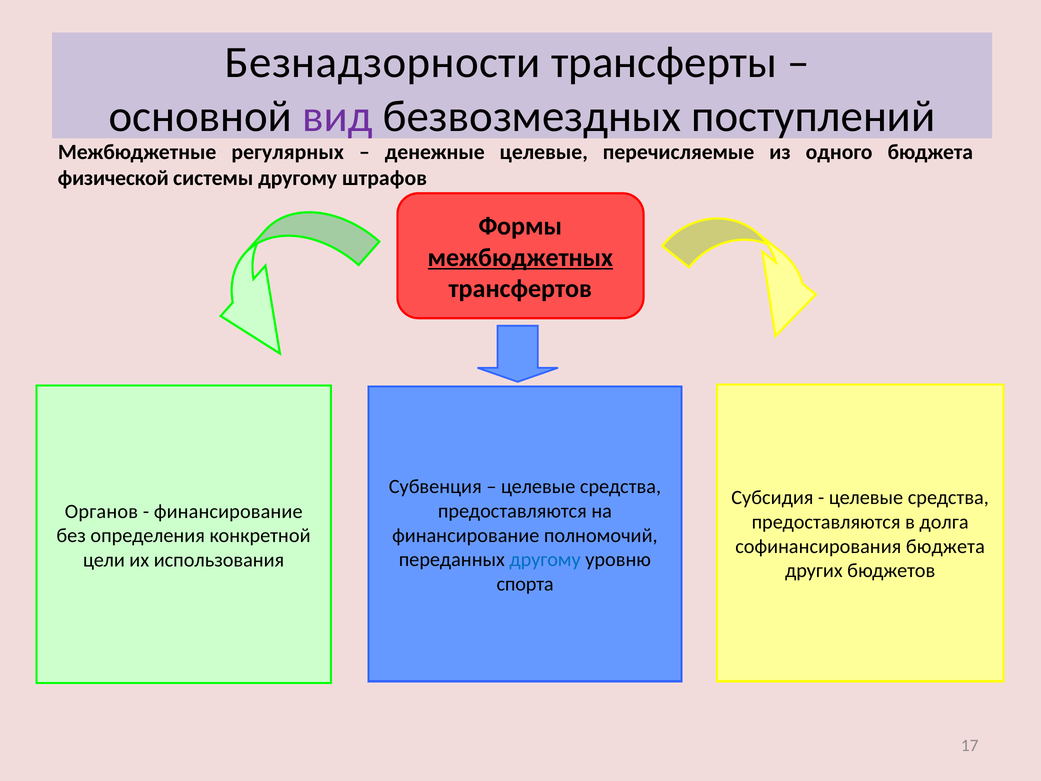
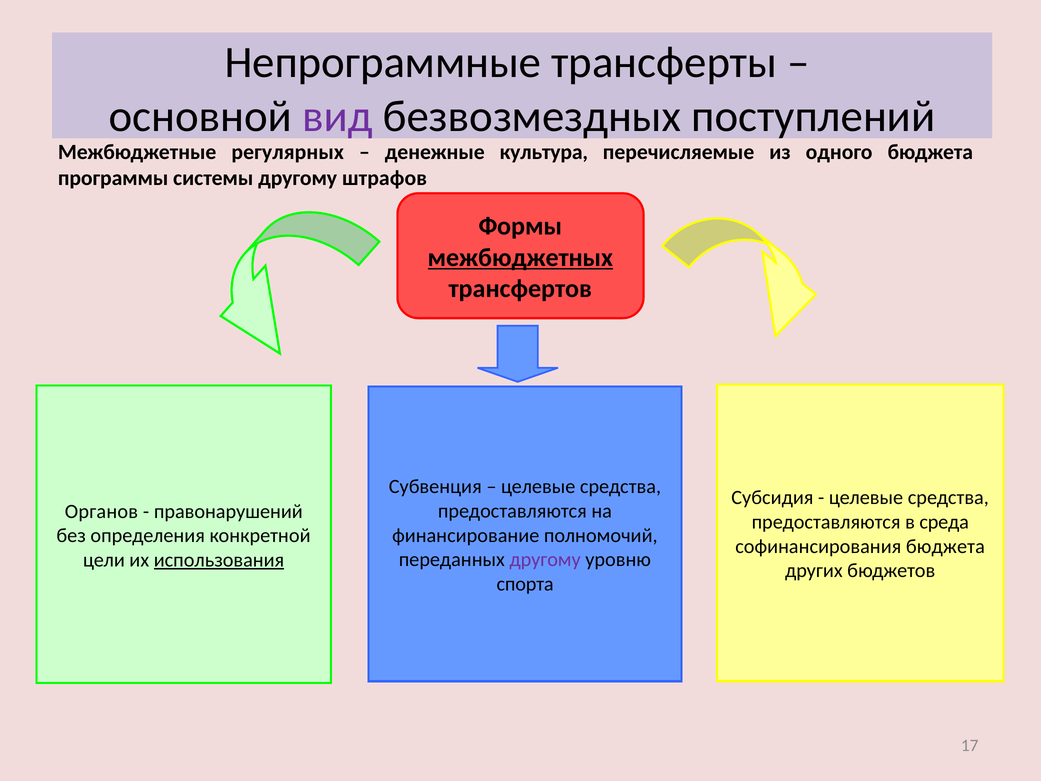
Безнадзорности: Безнадзорности -> Непрограммные (383, 63)
денежные целевые: целевые -> культура (544, 152)
физической: физической -> программы (113, 178)
финансирование: финансирование -> правонарушений (228, 511)
долга: долга -> среда (944, 522)
другому colour: blue -> purple (545, 560)
использования underline: none -> present (219, 560)
